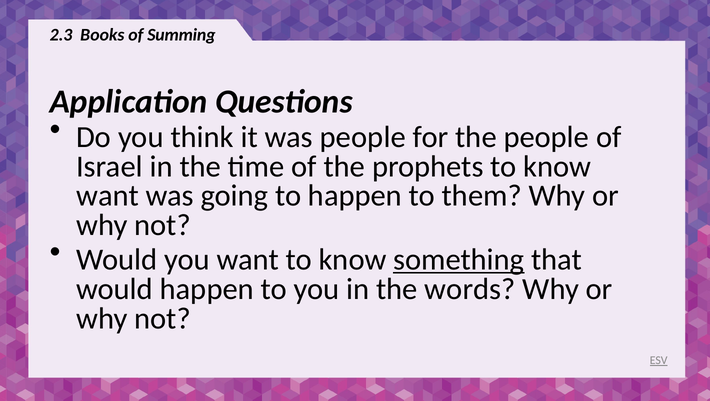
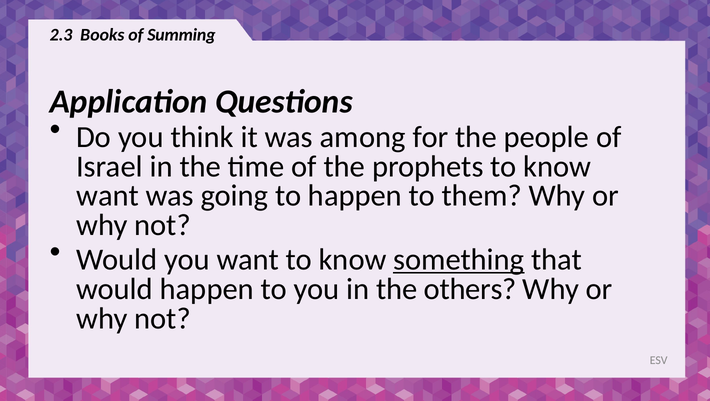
was people: people -> among (363, 137)
words: words -> others (470, 289)
ESV underline: present -> none (659, 360)
